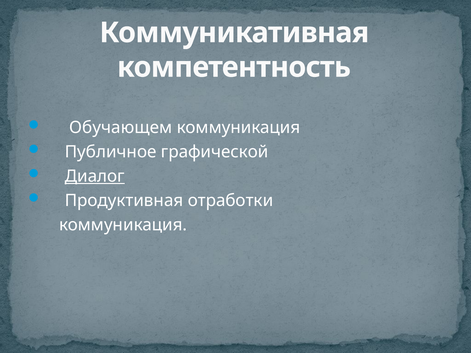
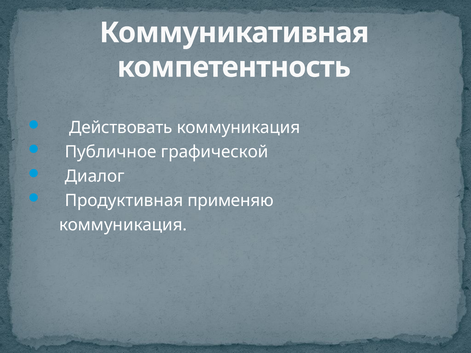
Обучающем: Обучающем -> Действовать (121, 128)
Диалог underline: present -> none (95, 176)
отработки: отработки -> применяю (231, 201)
